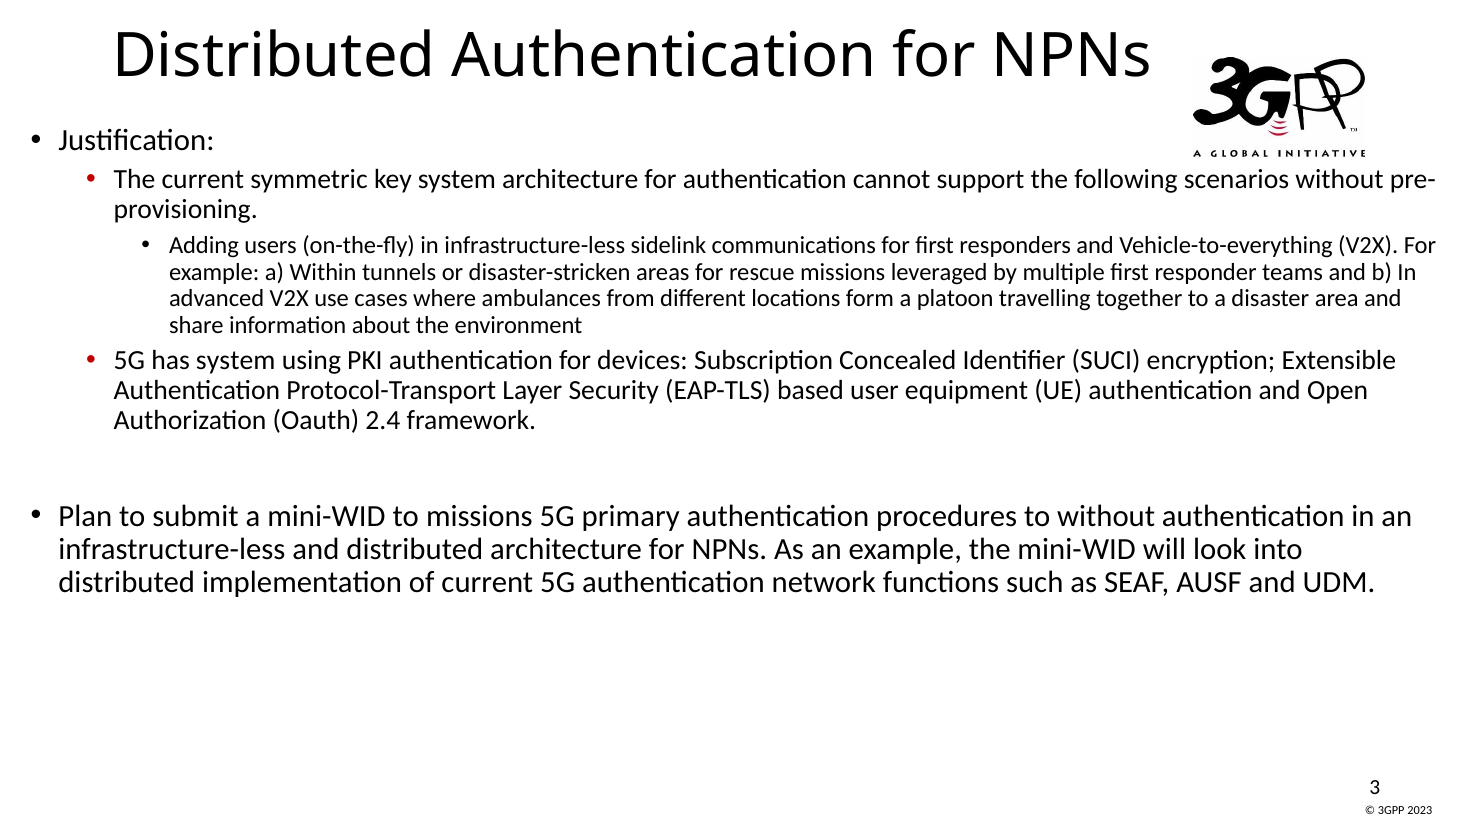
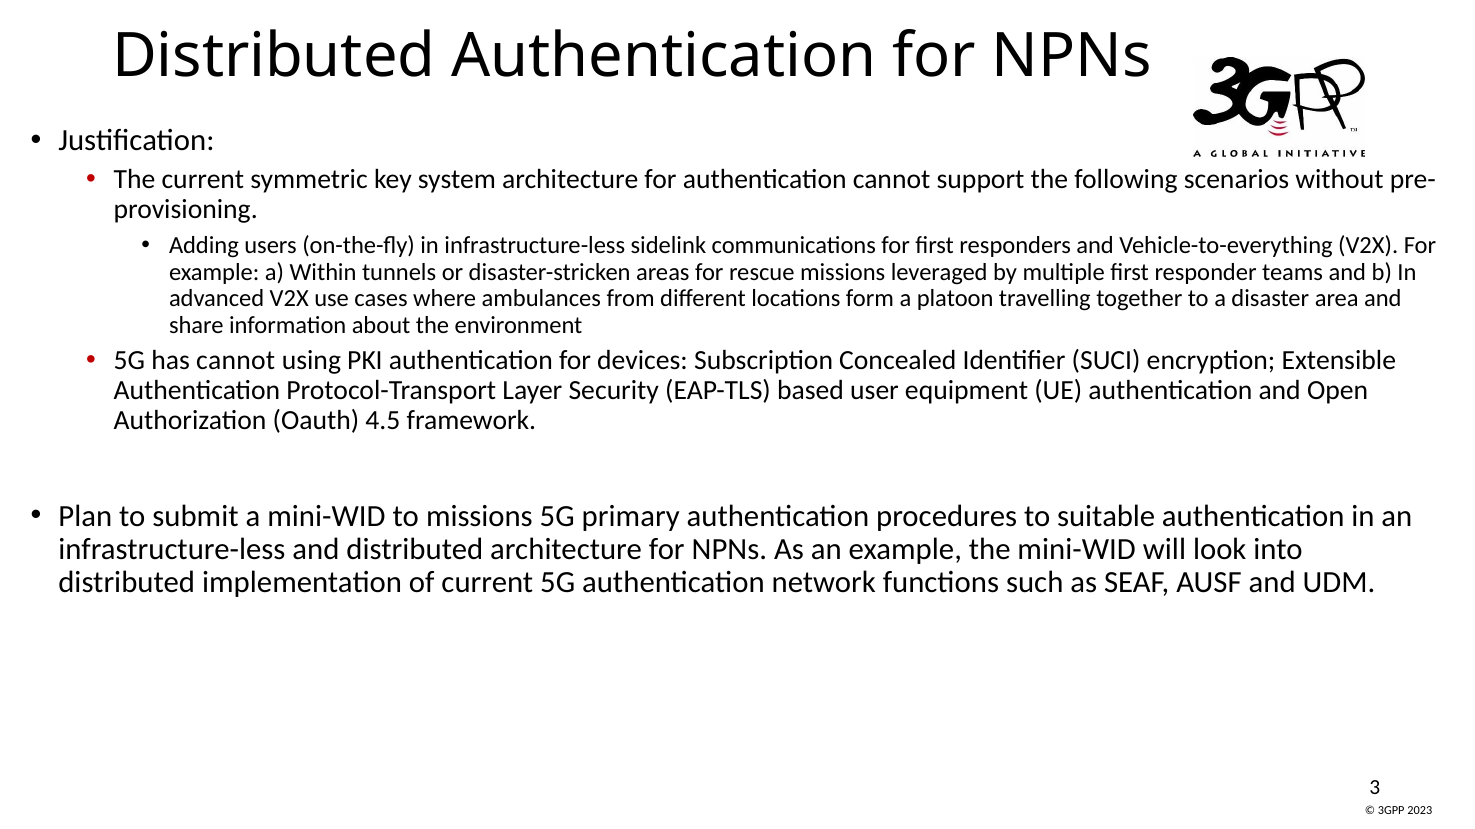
has system: system -> cannot (236, 361)
2.4: 2.4 -> 4.5 (383, 421)
to without: without -> suitable (1106, 516)
